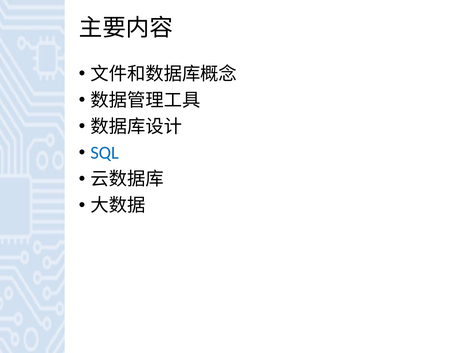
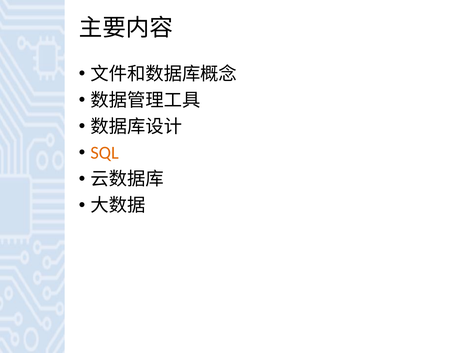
SQL colour: blue -> orange (105, 153)
